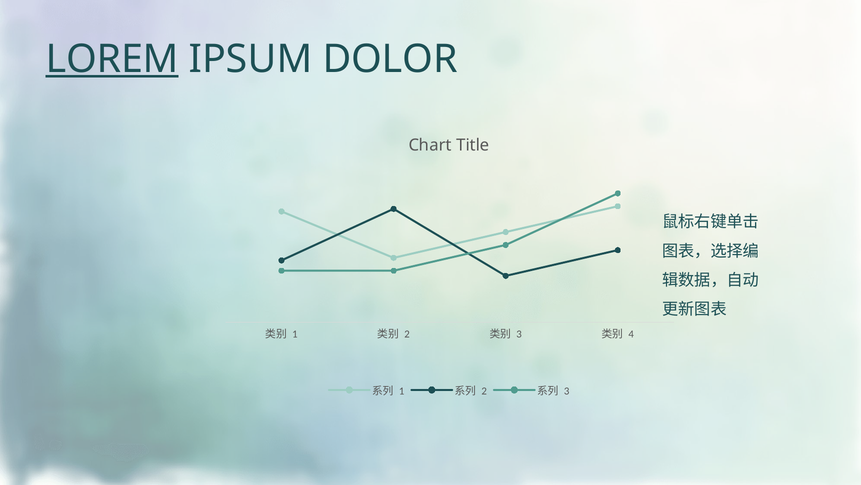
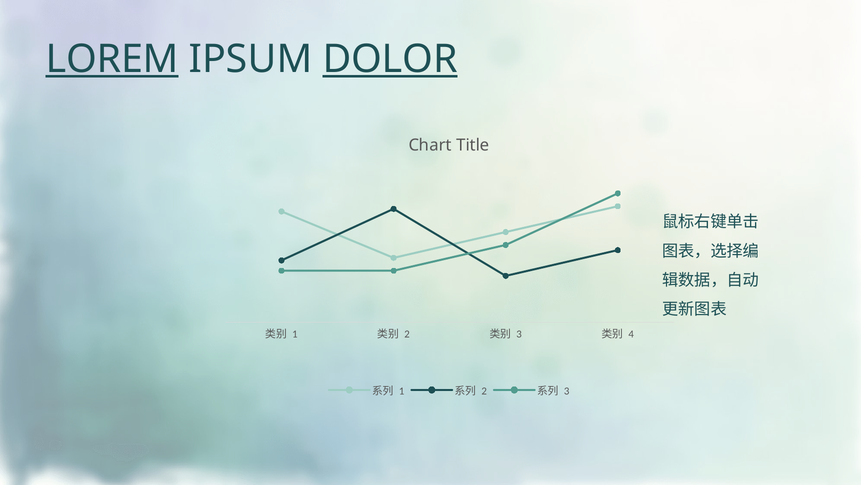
DOLOR underline: none -> present (390, 59)
